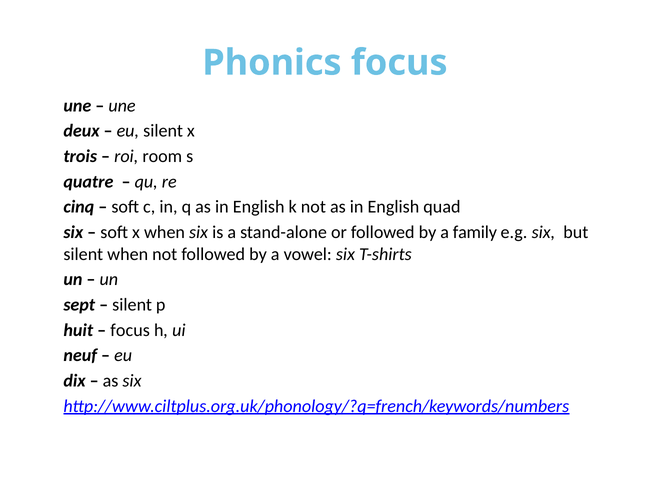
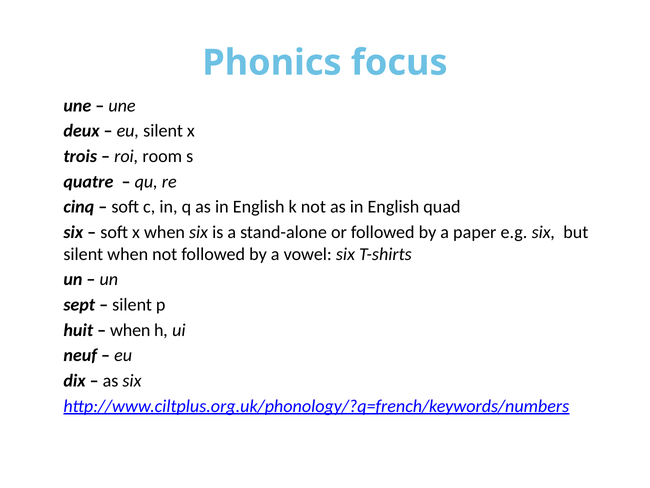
family: family -> paper (475, 232)
focus: focus -> when (130, 330)
